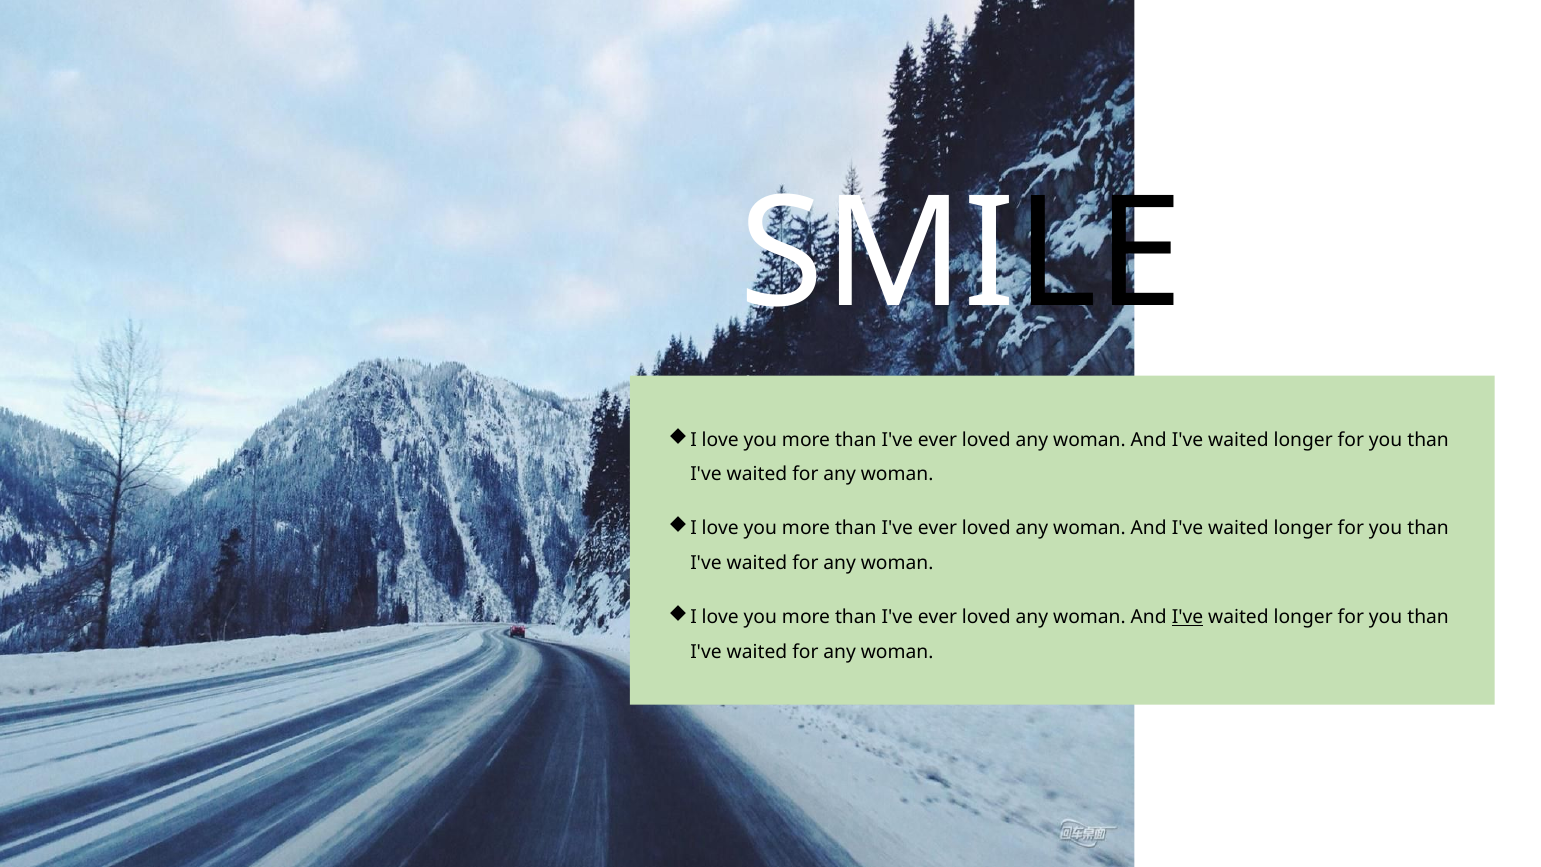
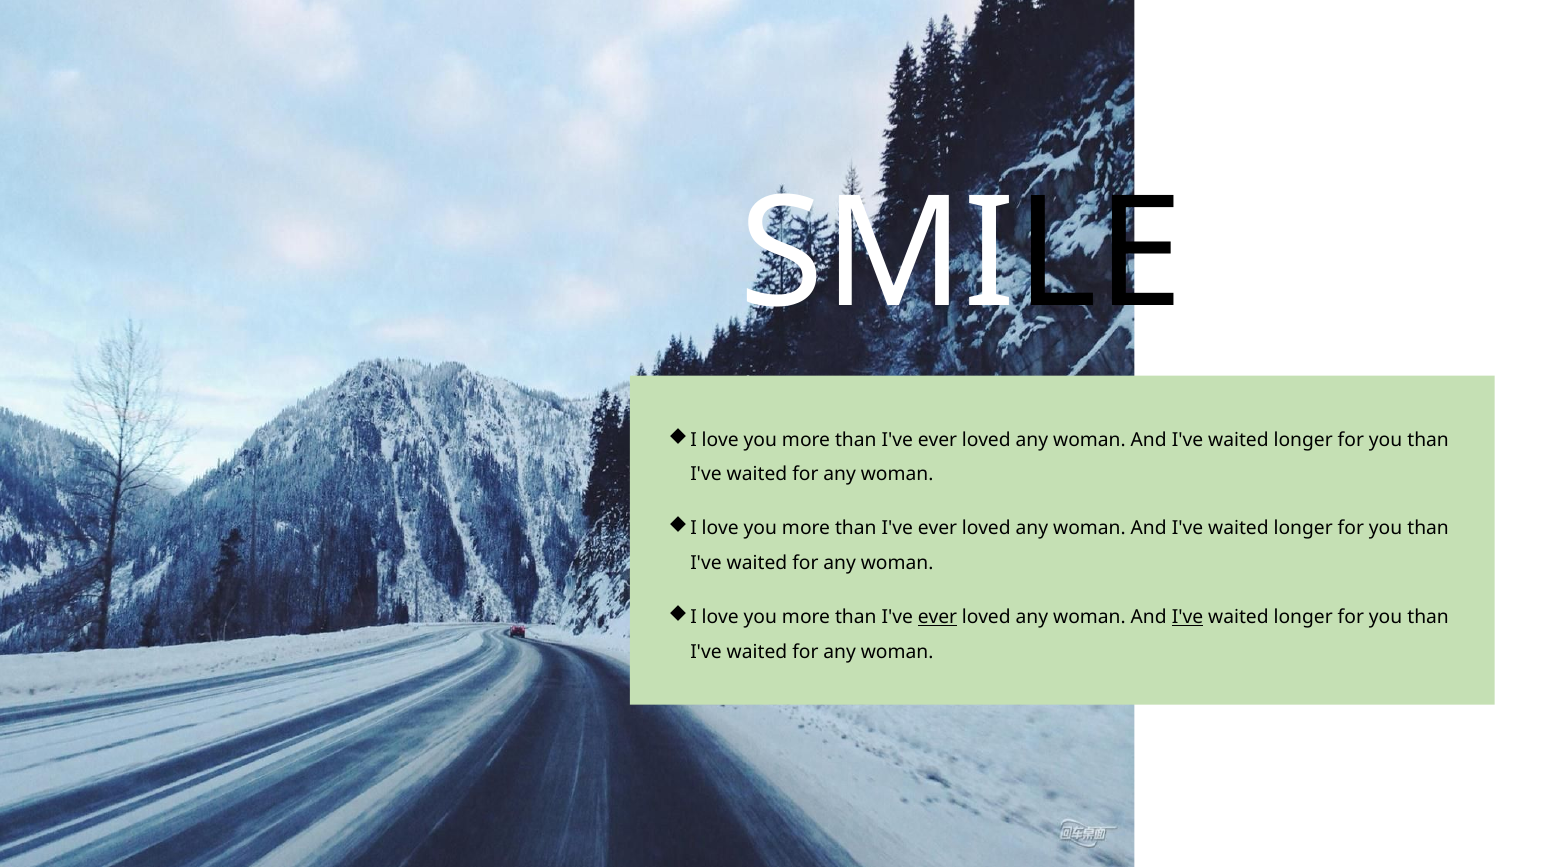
ever underline: none -> present (938, 617)
